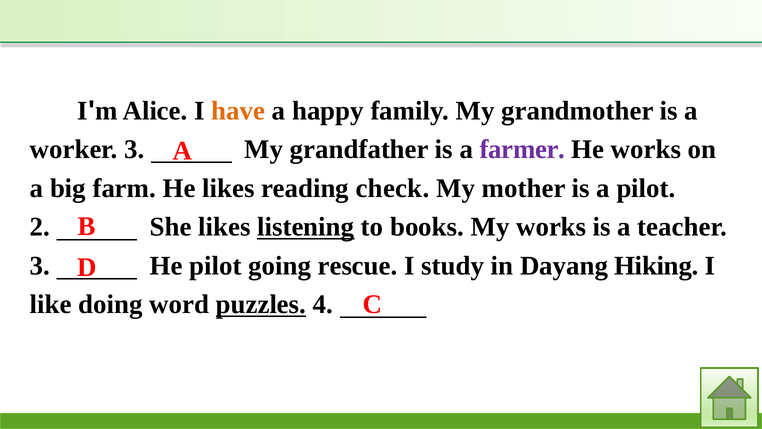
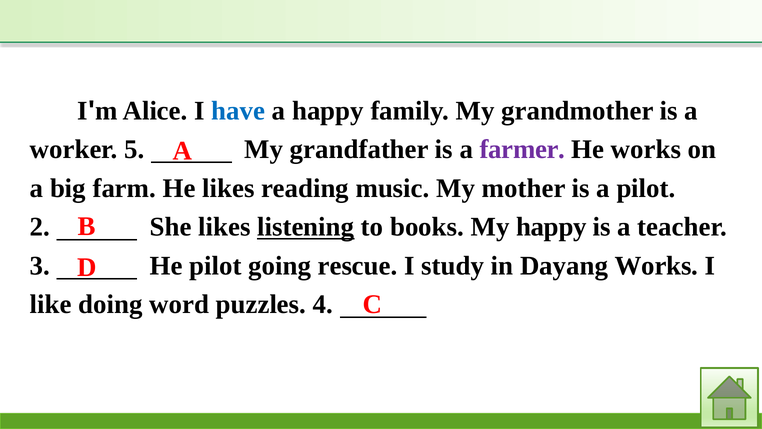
have colour: orange -> blue (238, 111)
worker 3: 3 -> 5 (135, 149)
check: check -> music (393, 188)
My works: works -> happy (551, 227)
Dayang Hiking: Hiking -> Works (656, 265)
puzzles underline: present -> none (261, 304)
